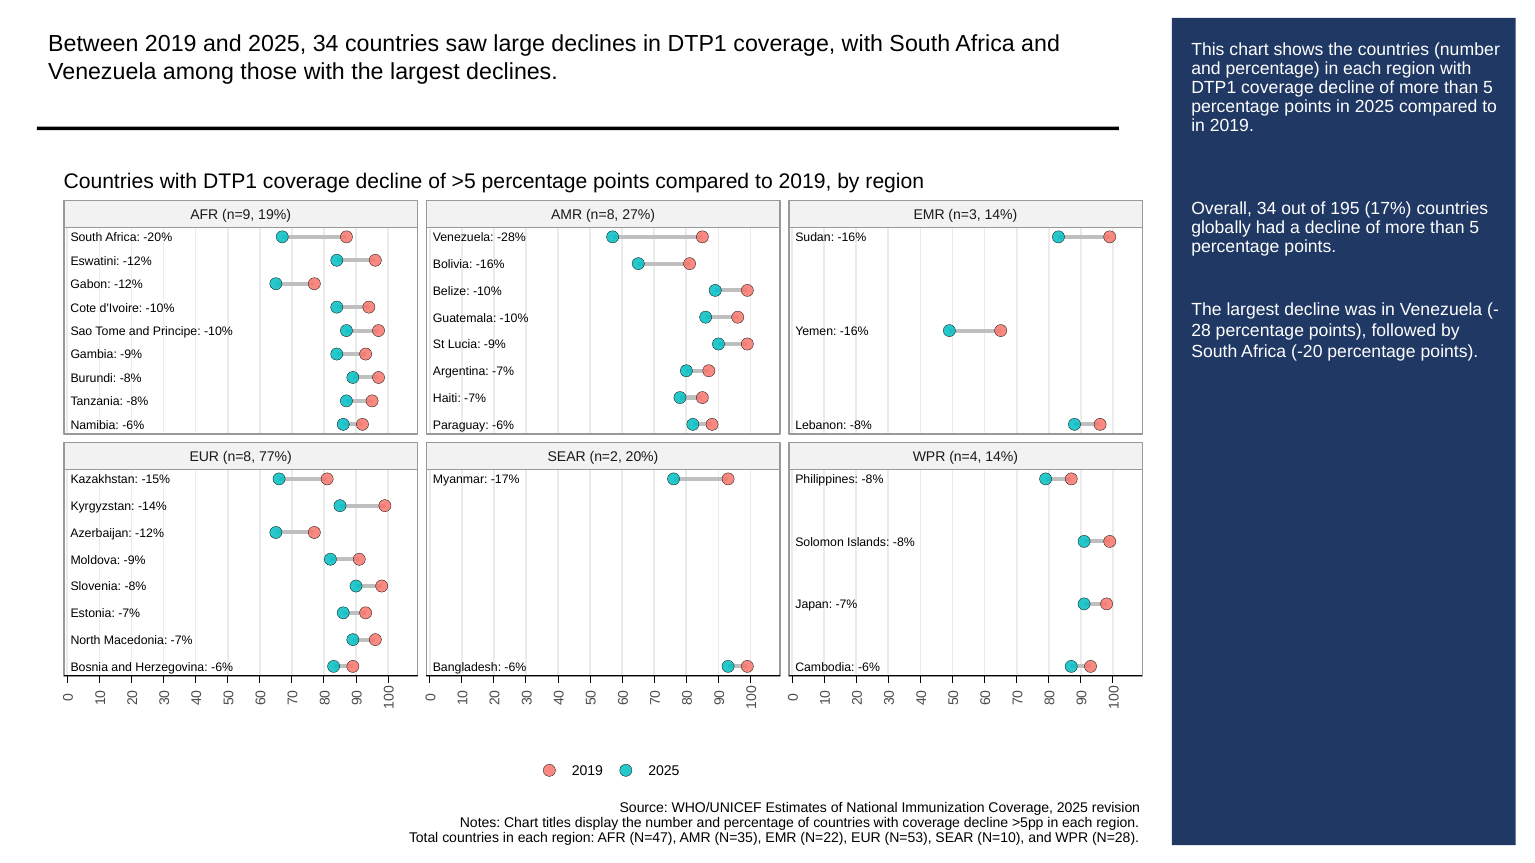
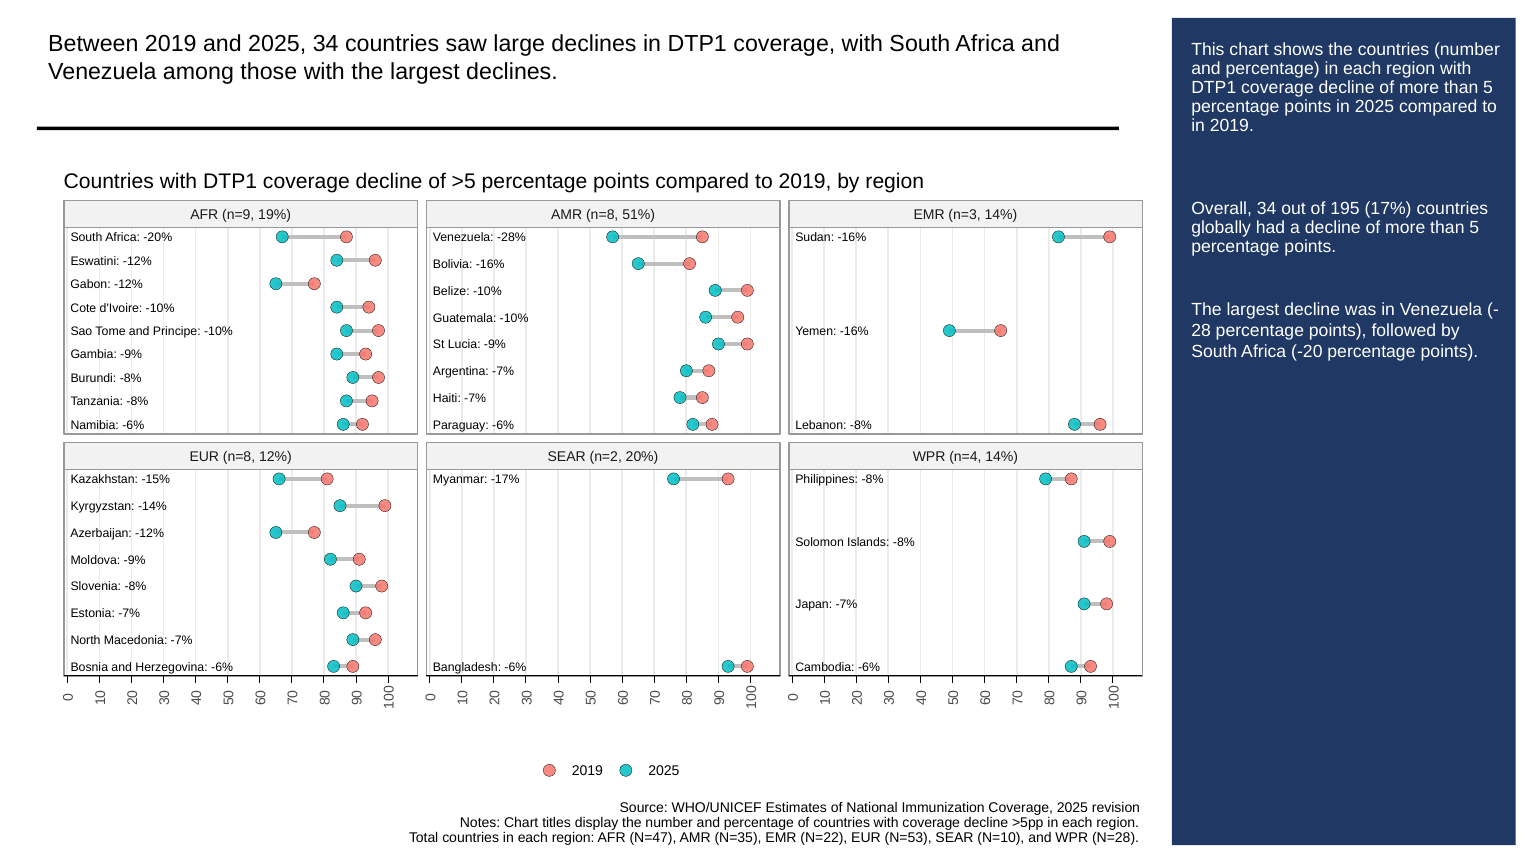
27%: 27% -> 51% (639, 215)
77%: 77% -> 12% (275, 457)
